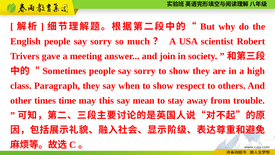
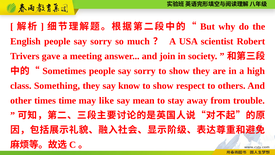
Paragraph: Paragraph -> Something (57, 86)
when: when -> know (129, 86)
this: this -> like (106, 100)
